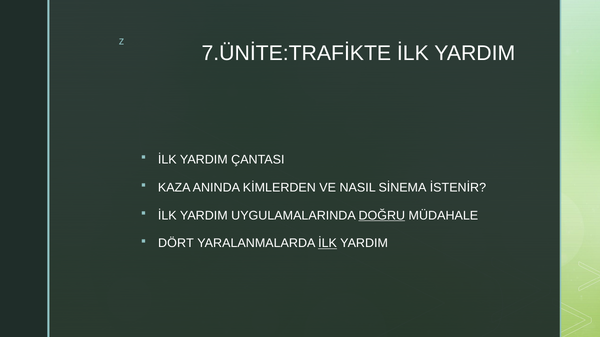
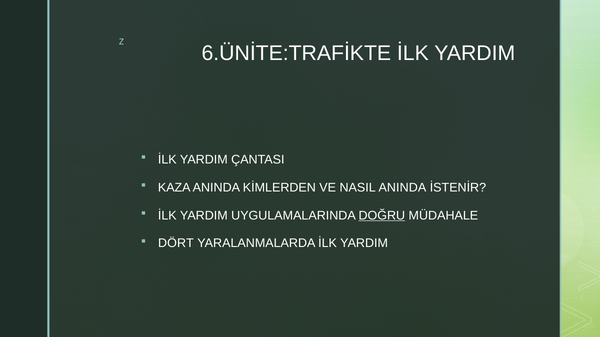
7.ÜNİTE:TRAFİKTE: 7.ÜNİTE:TRAFİKTE -> 6.ÜNİTE:TRAFİKTE (296, 53)
NASIL SİNEMA: SİNEMA -> ANINDA (402, 188)
İLK underline: present -> none (328, 244)
